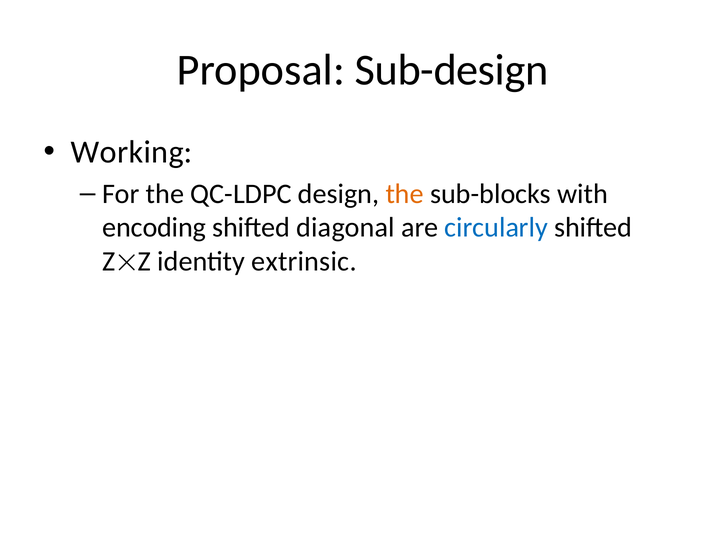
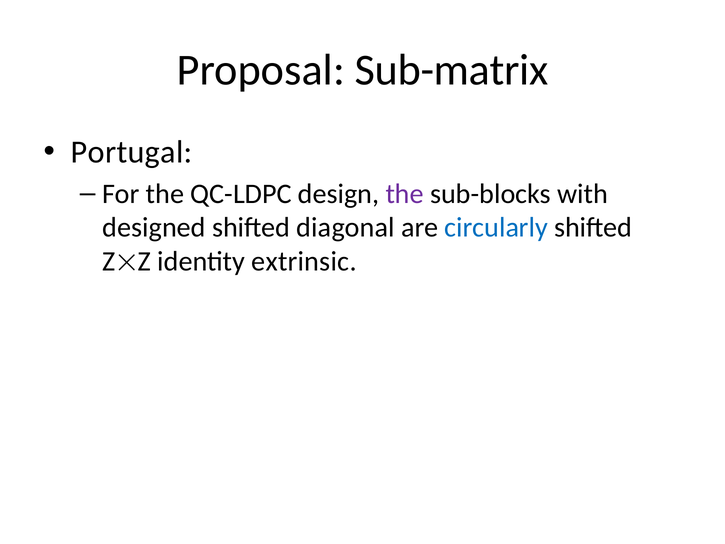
Sub-design: Sub-design -> Sub-matrix (452, 70)
Working: Working -> Portugal (132, 152)
the colour: orange -> purple (405, 194)
encoding: encoding -> designed (154, 227)
